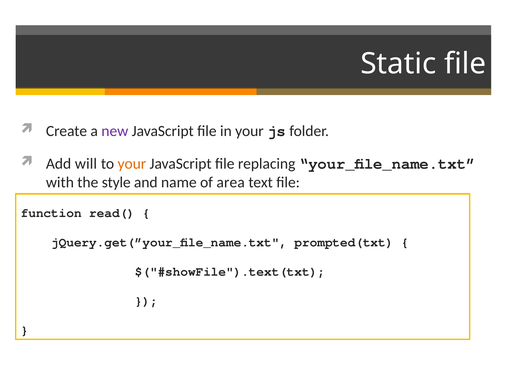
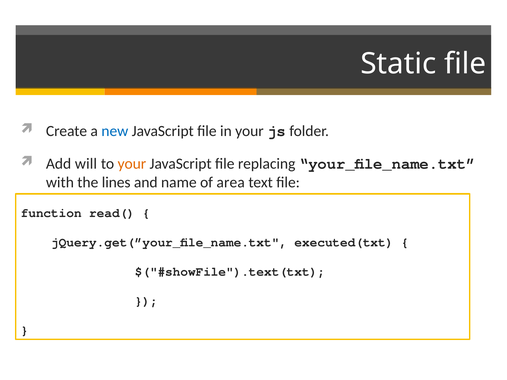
new colour: purple -> blue (115, 131)
style: style -> lines (116, 182)
prompted(txt: prompted(txt -> executed(txt (344, 243)
